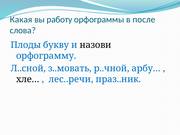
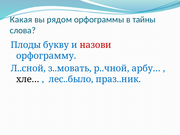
работу: работу -> рядом (59, 20)
после: после -> тайны (144, 20)
назови colour: black -> red (96, 45)
лес..речи: лес..речи -> лес..было (71, 79)
